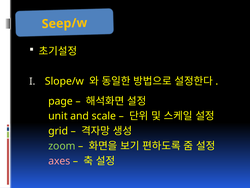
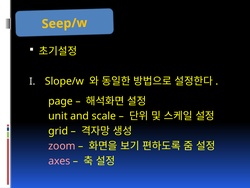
zoom colour: light green -> pink (62, 146)
